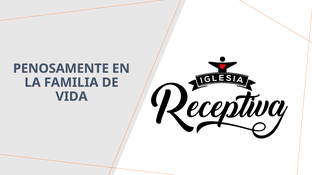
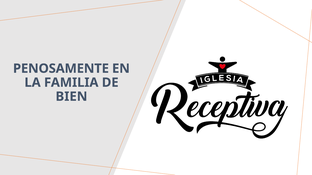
VIDA: VIDA -> BIEN (71, 97)
